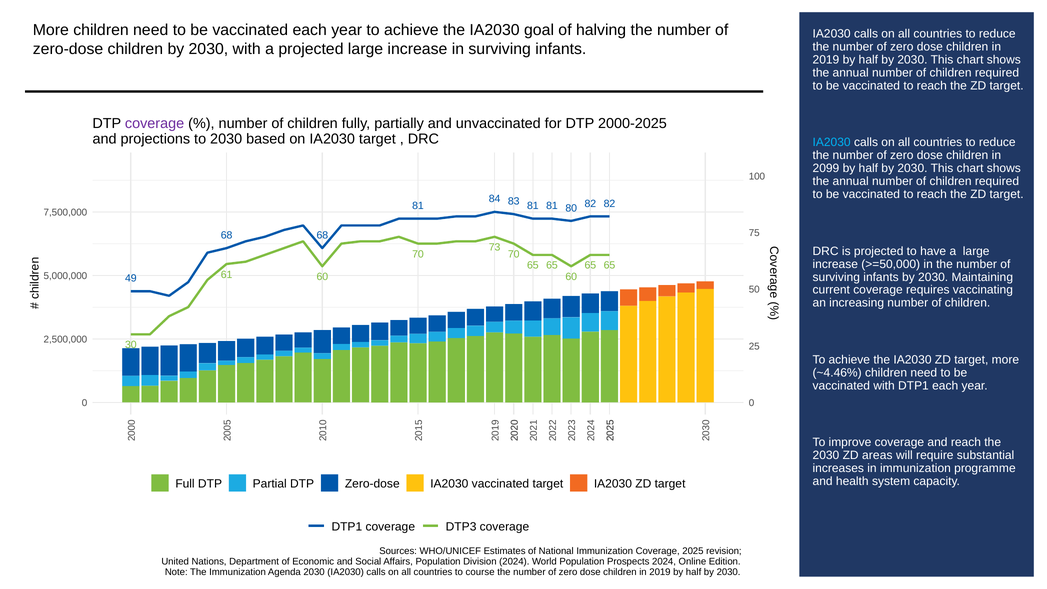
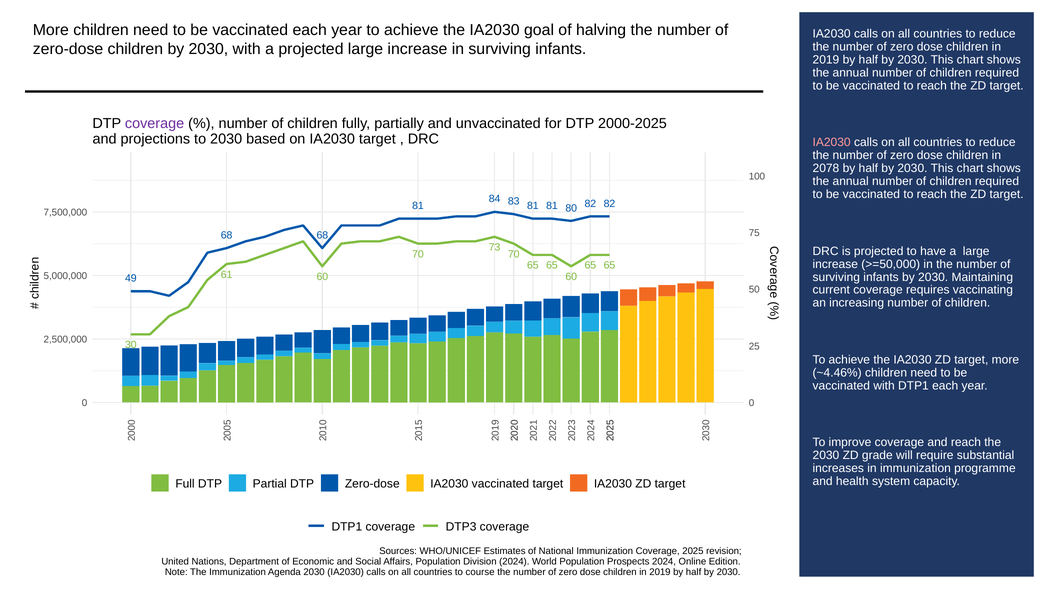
IA2030 colour: light blue -> pink (832, 142)
2099: 2099 -> 2078 (826, 168)
areas: areas -> grade (877, 455)
